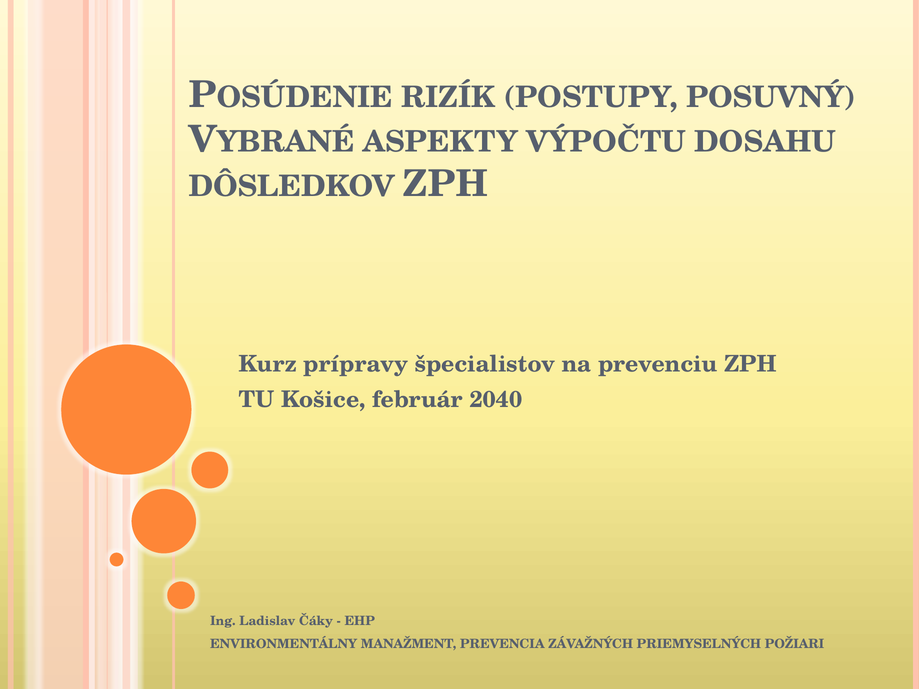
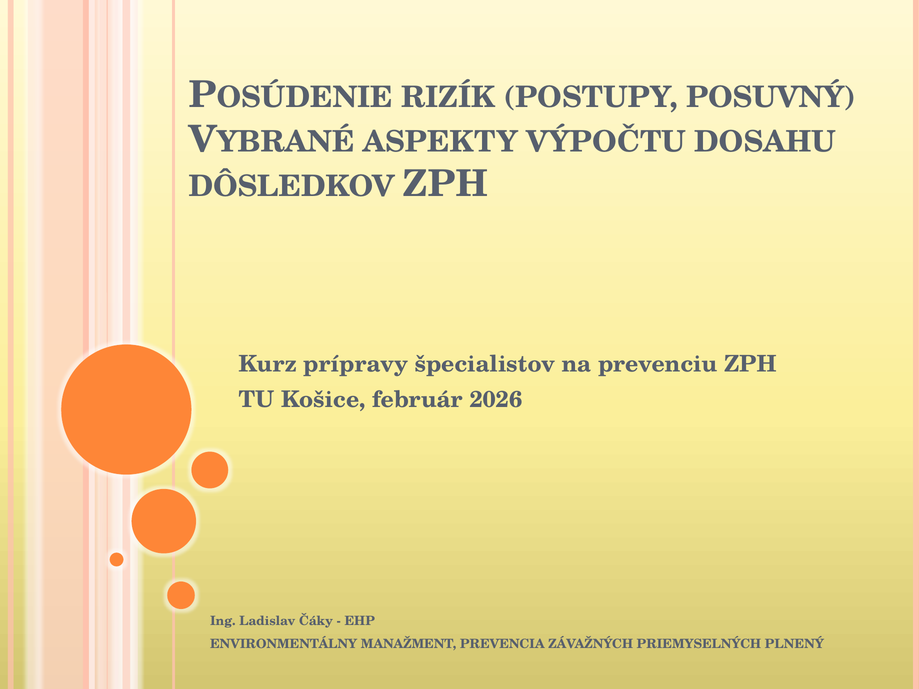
2040: 2040 -> 2026 (496, 400)
POŽIARI: POŽIARI -> PLNENÝ (794, 644)
